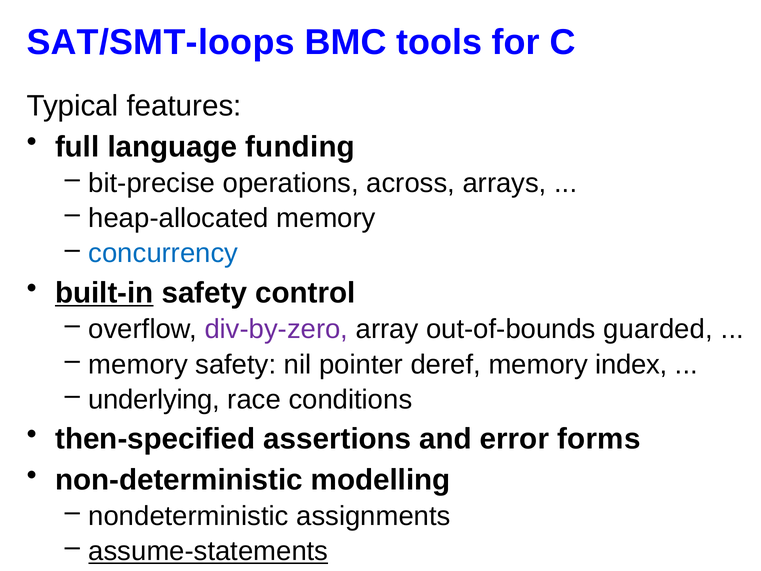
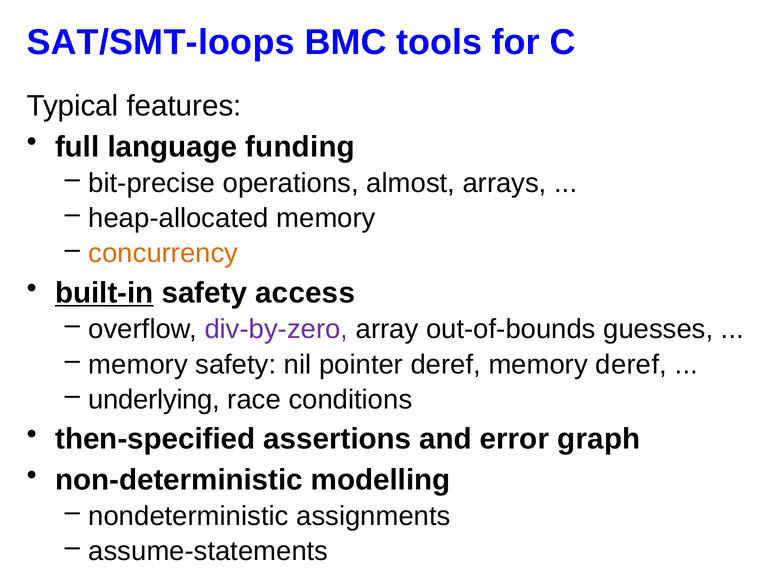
across: across -> almost (411, 183)
concurrency colour: blue -> orange (163, 253)
control: control -> access (305, 293)
guarded: guarded -> guesses (658, 329)
memory index: index -> deref (631, 364)
forms: forms -> graph (599, 439)
assume-statements underline: present -> none (208, 551)
